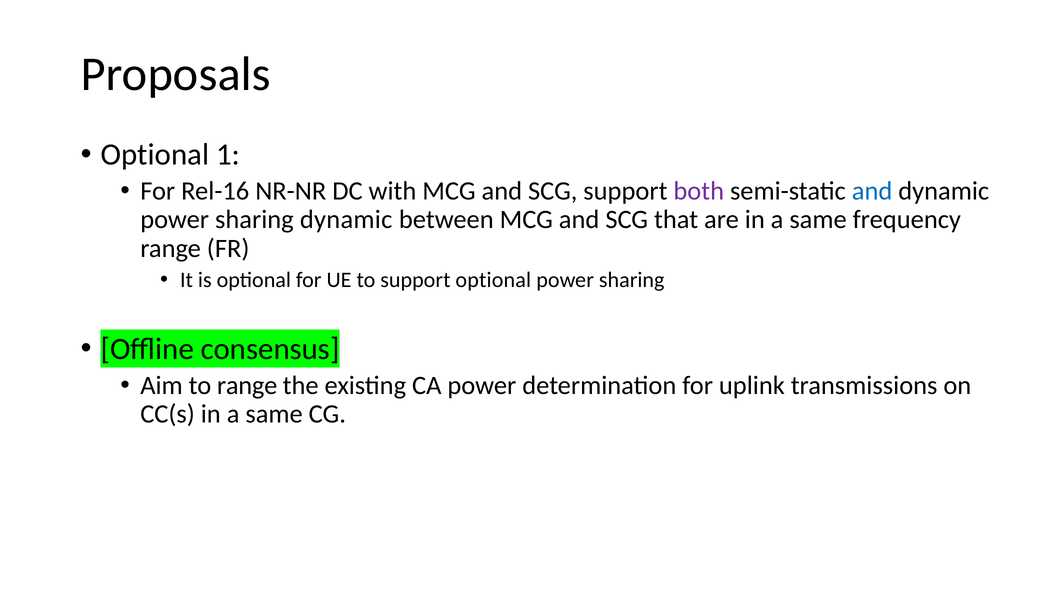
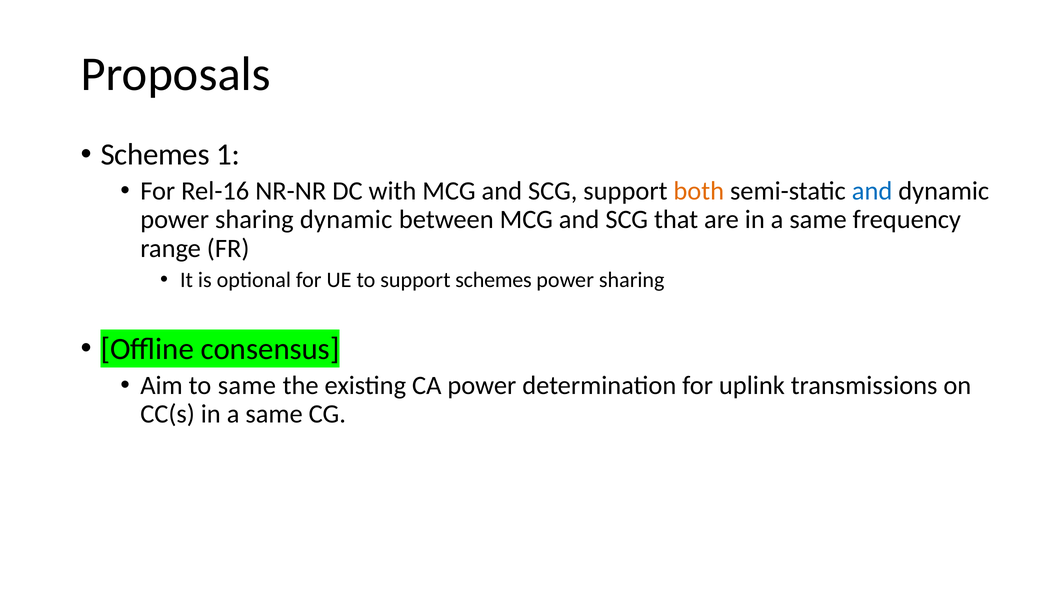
Optional: Optional -> Schemes (155, 154)
both colour: purple -> orange (699, 191)
support optional: optional -> schemes (494, 280)
to range: range -> same (247, 385)
